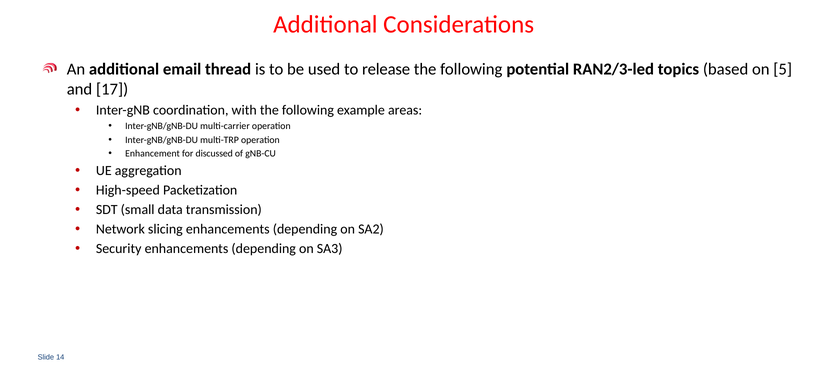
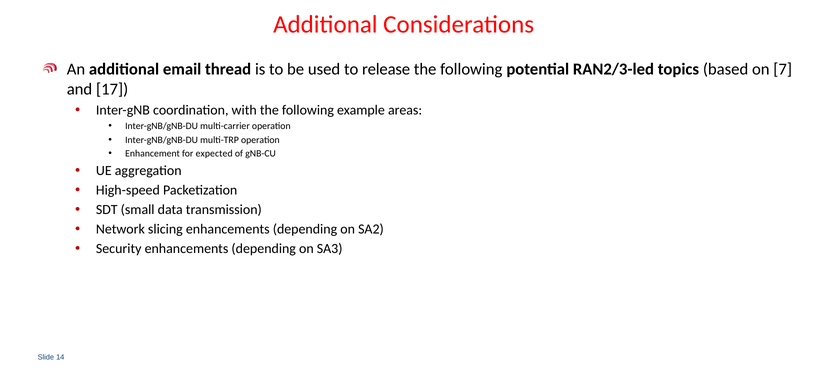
5: 5 -> 7 (783, 69)
discussed: discussed -> expected (214, 153)
